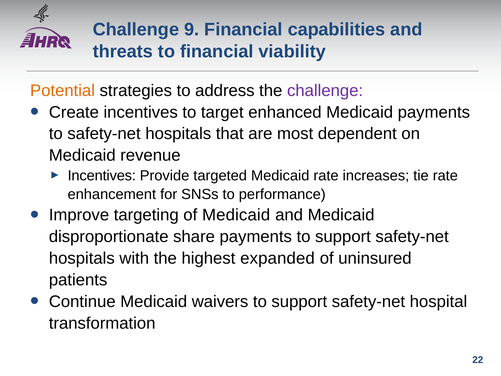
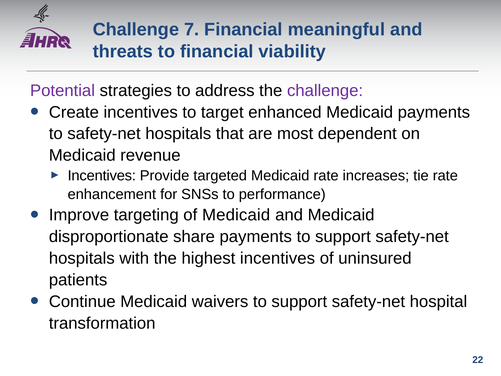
9: 9 -> 7 (192, 30)
capabilities: capabilities -> meaningful (336, 30)
Potential colour: orange -> purple (63, 90)
highest expanded: expanded -> incentives (278, 258)
